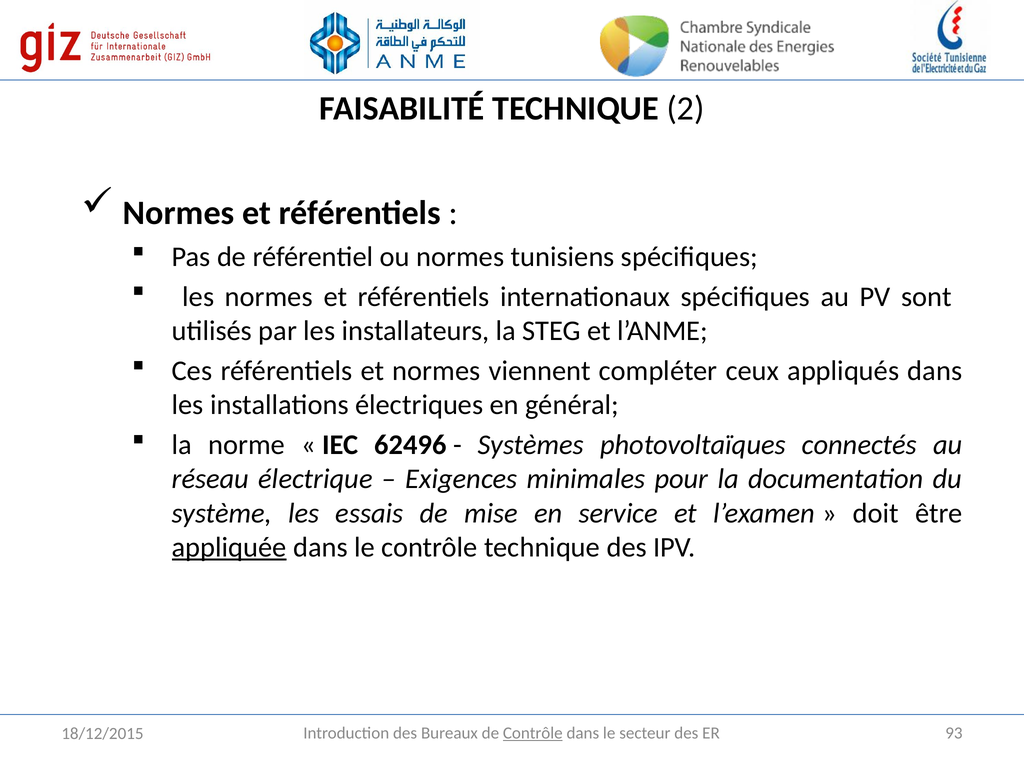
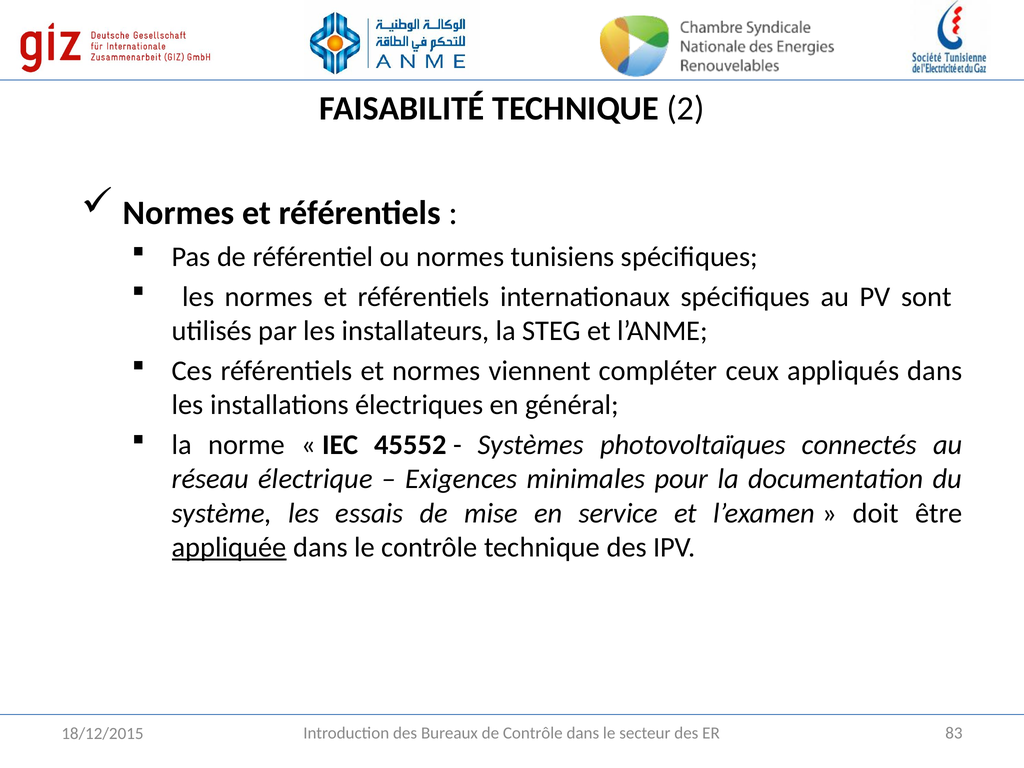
62496: 62496 -> 45552 (411, 445)
Contrôle underline: present -> none (533, 733)
93: 93 -> 83 (954, 733)
